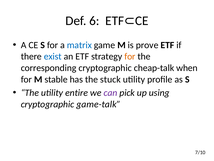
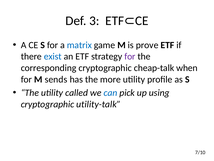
6: 6 -> 3 (94, 21)
for colour: orange -> purple (130, 56)
stable: stable -> sends (56, 79)
stuck: stuck -> more (110, 79)
entire: entire -> called (77, 92)
can colour: purple -> blue (110, 92)
game-talk: game-talk -> utility-talk (99, 104)
